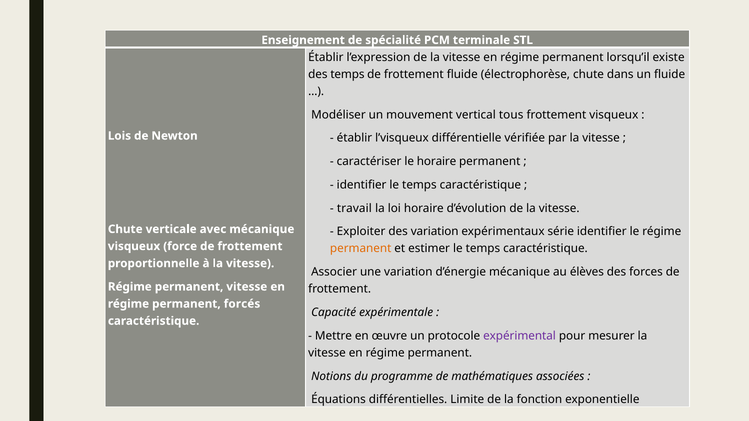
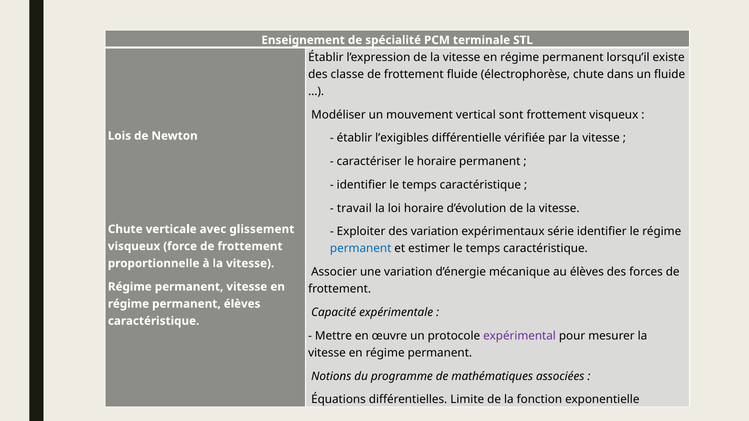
des temps: temps -> classe (347, 74)
tous: tous -> sont (511, 115)
l’visqueux: l’visqueux -> l’exigibles (402, 138)
avec mécanique: mécanique -> glissement (262, 229)
permanent colour: orange -> blue (361, 249)
permanent forcés: forcés -> élèves (242, 304)
